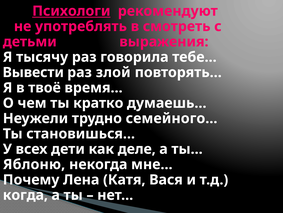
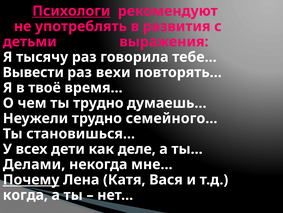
смотреть: смотреть -> развития (177, 26)
злой: злой -> вехи (113, 72)
ты кратко: кратко -> трудно (98, 103)
Яблоню: Яблоню -> Делами (34, 164)
Почему underline: none -> present (31, 179)
